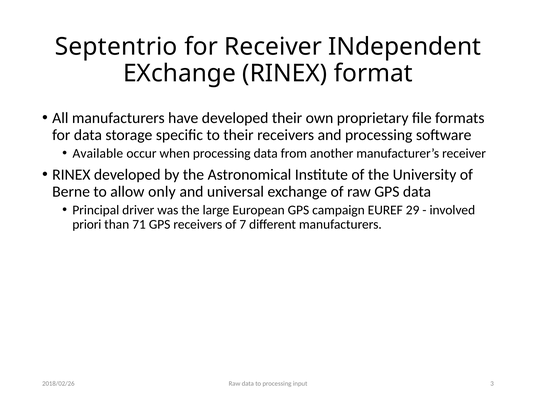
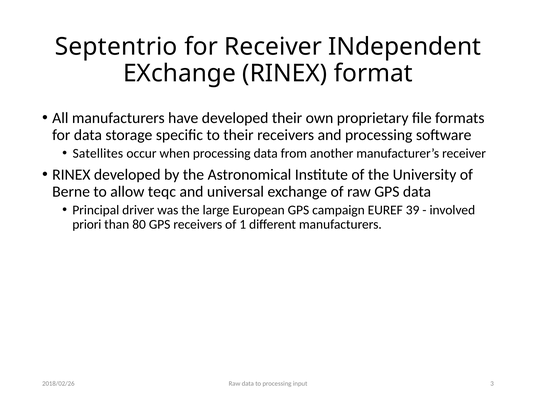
Available: Available -> Satellites (98, 153)
only: only -> teqc (162, 192)
29: 29 -> 39 (413, 210)
71: 71 -> 80 (139, 224)
7: 7 -> 1 (243, 224)
